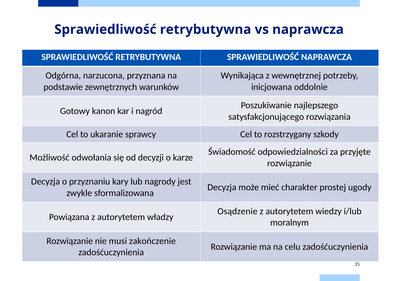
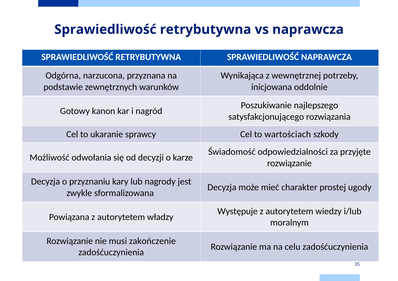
rozstrzygany: rozstrzygany -> wartościach (288, 134)
Osądzenie: Osądzenie -> Występuje (238, 212)
